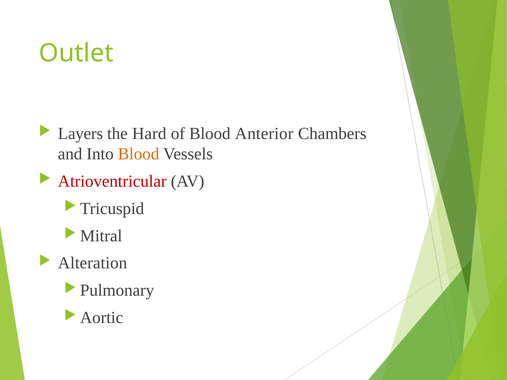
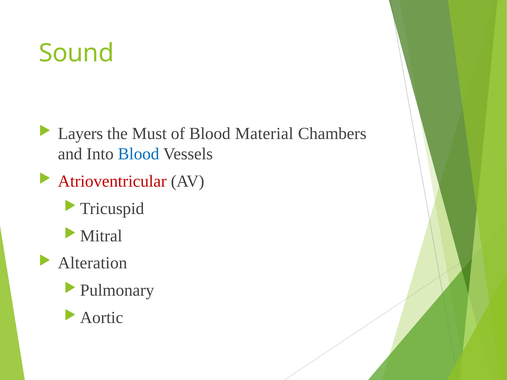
Outlet: Outlet -> Sound (76, 53)
Hard: Hard -> Must (149, 134)
Anterior: Anterior -> Material (264, 134)
Blood colour: orange -> blue (139, 154)
